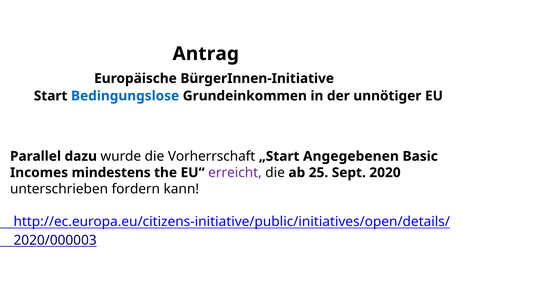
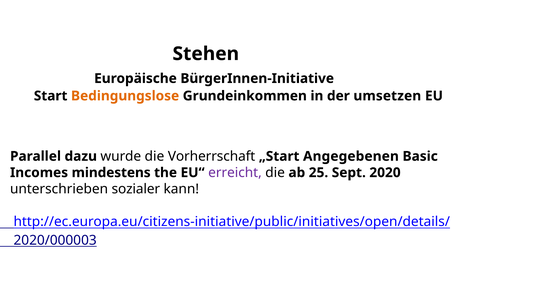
Antrag: Antrag -> Stehen (206, 54)
Bedingungslose colour: blue -> orange (125, 96)
unnötiger: unnötiger -> umsetzen (387, 96)
fordern: fordern -> sozialer (136, 189)
